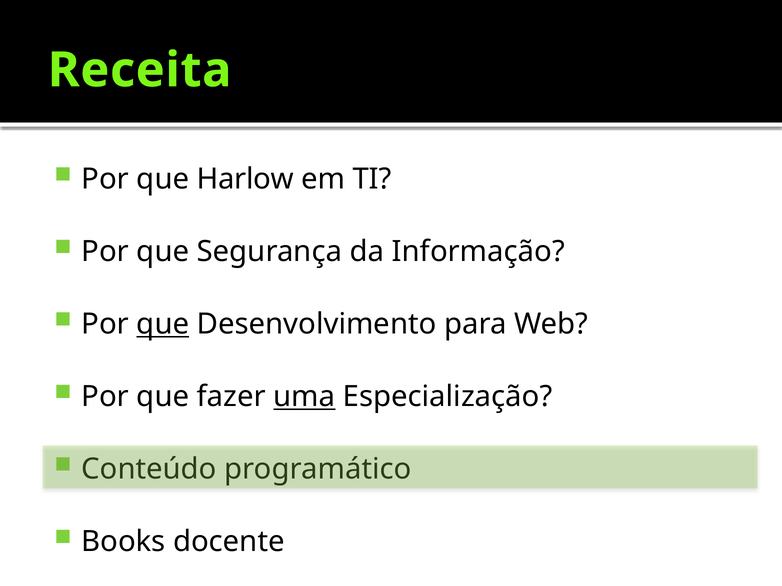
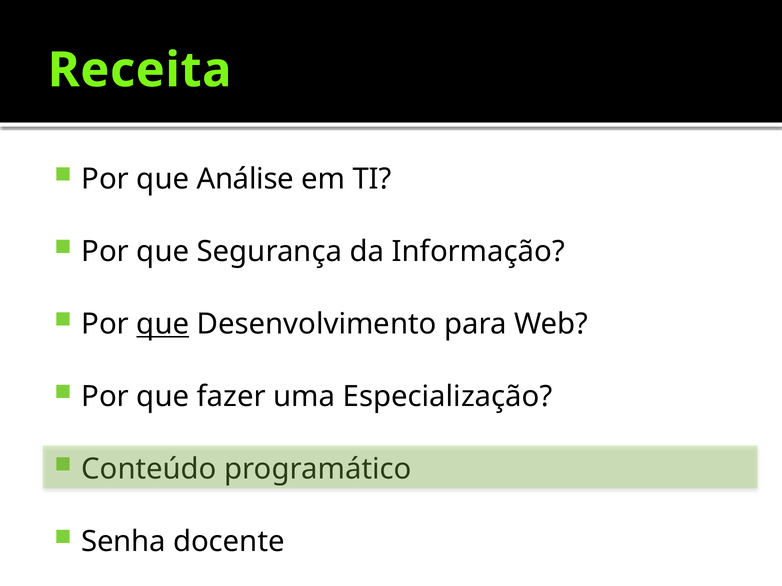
Harlow: Harlow -> Análise (245, 179)
uma underline: present -> none (304, 397)
Books: Books -> Senha (123, 542)
